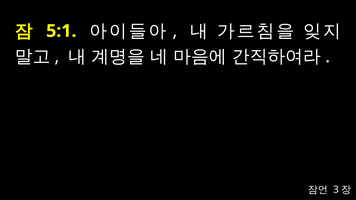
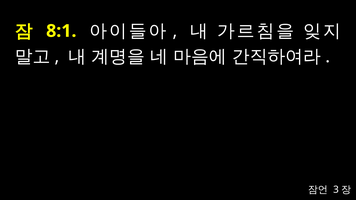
5:1: 5:1 -> 8:1 (61, 31)
